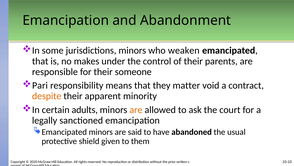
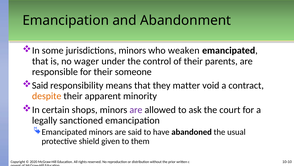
makes: makes -> wager (86, 61)
Pari: Pari -> Said (40, 85)
adults: adults -> shops (85, 109)
are colour: orange -> purple (136, 109)
